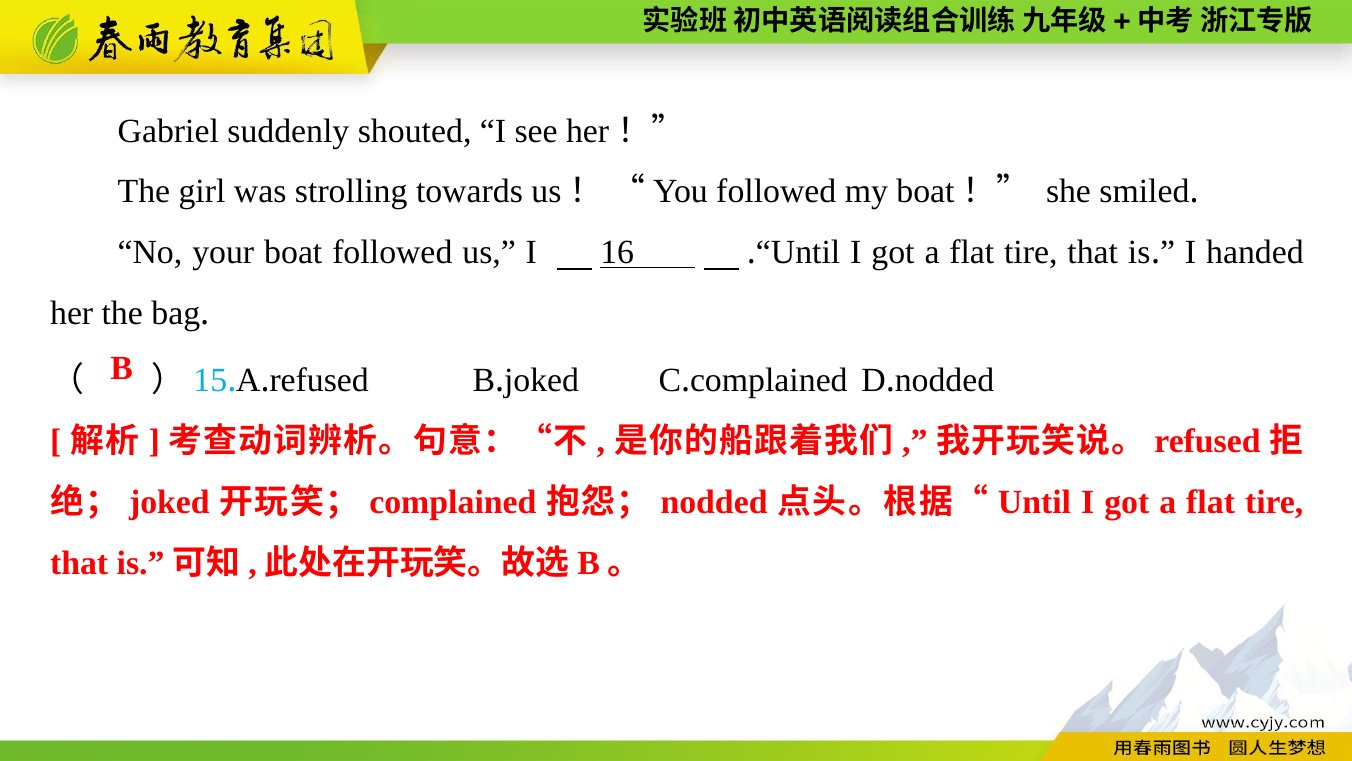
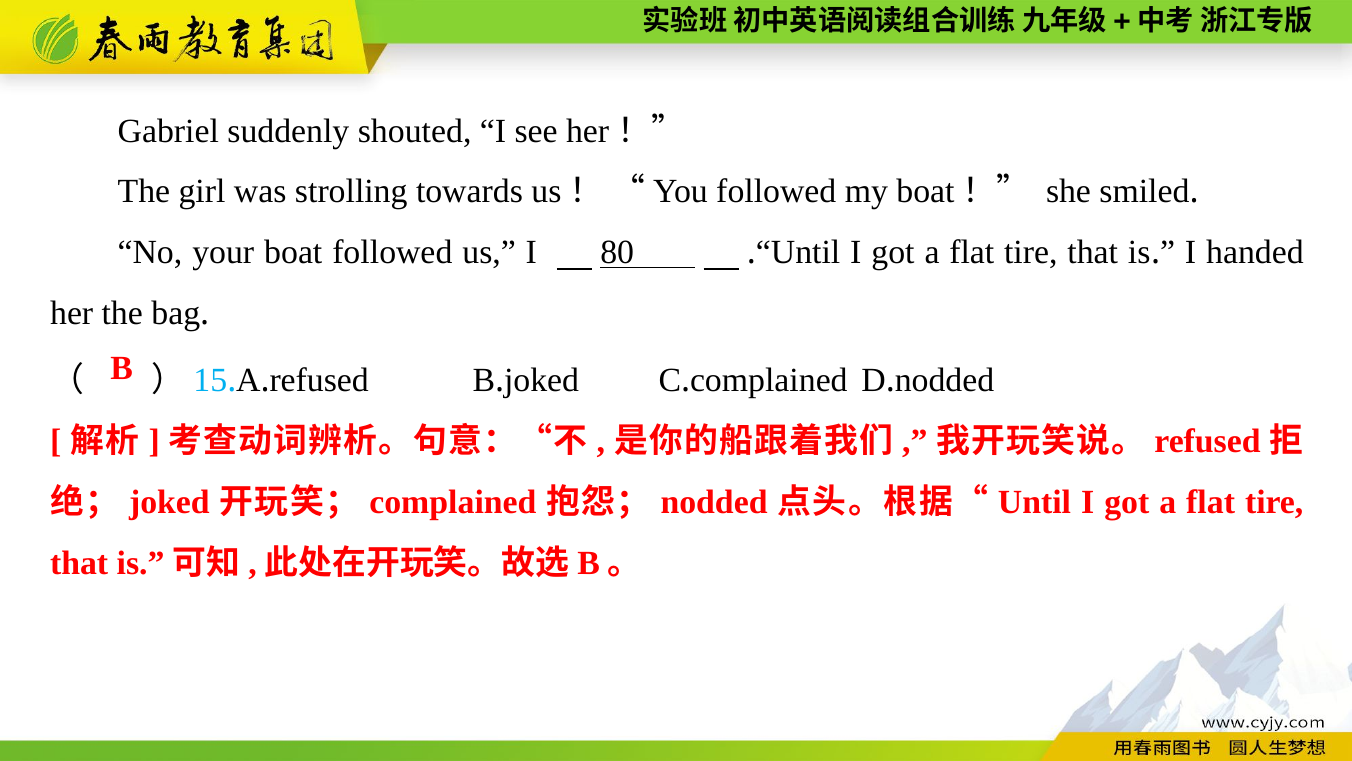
16: 16 -> 80 (617, 252)
